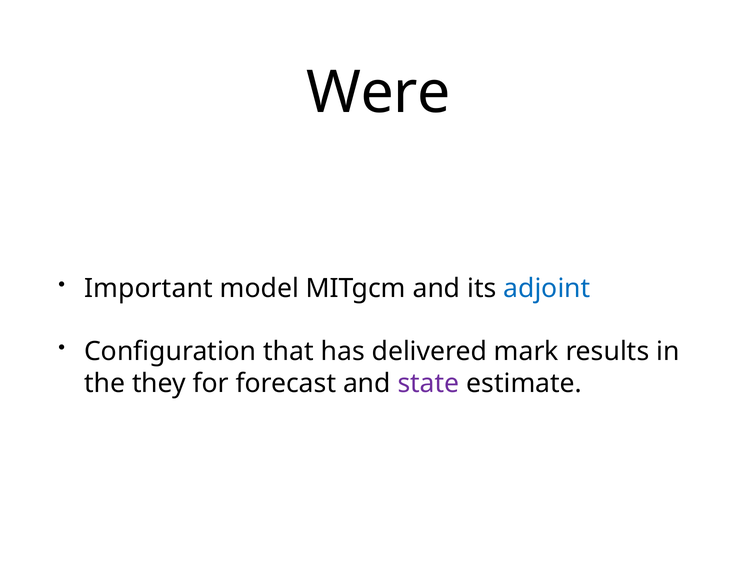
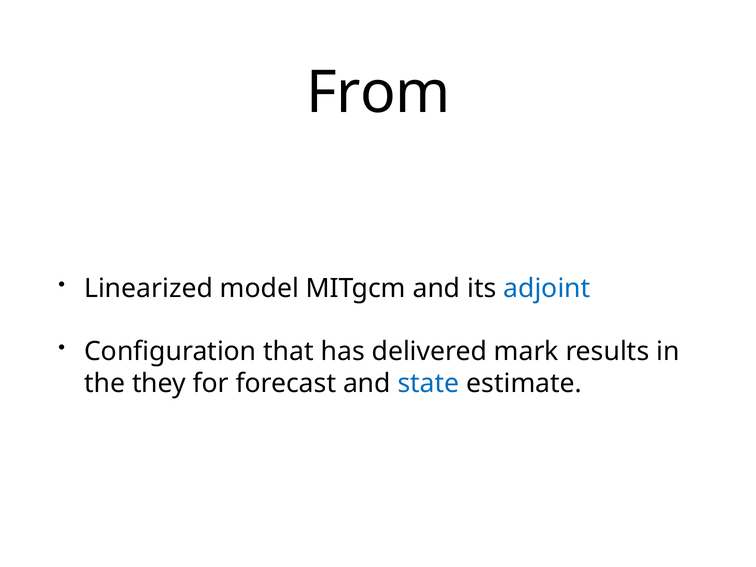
Were: Were -> From (378, 93)
Important: Important -> Linearized (149, 289)
state colour: purple -> blue (429, 383)
